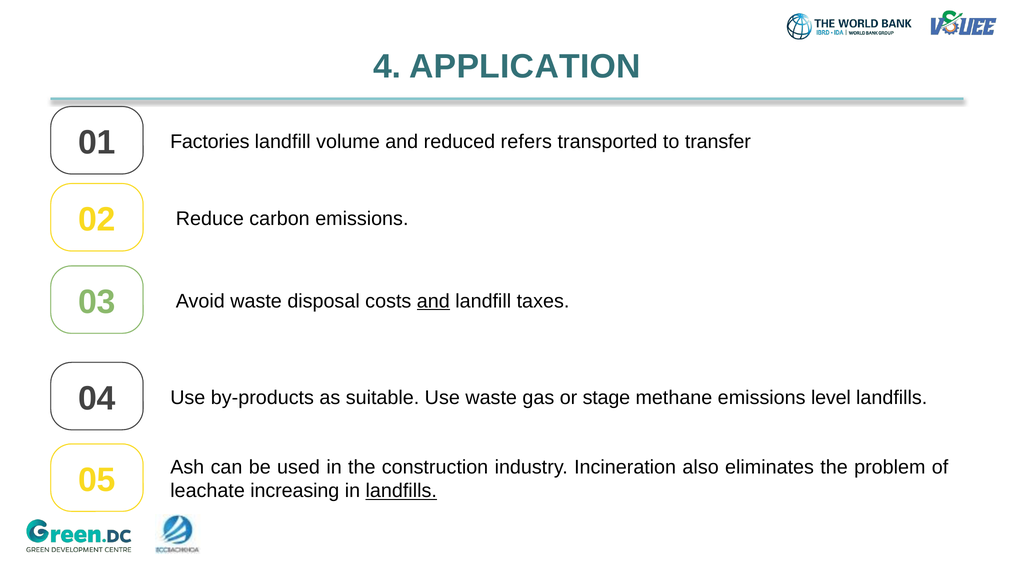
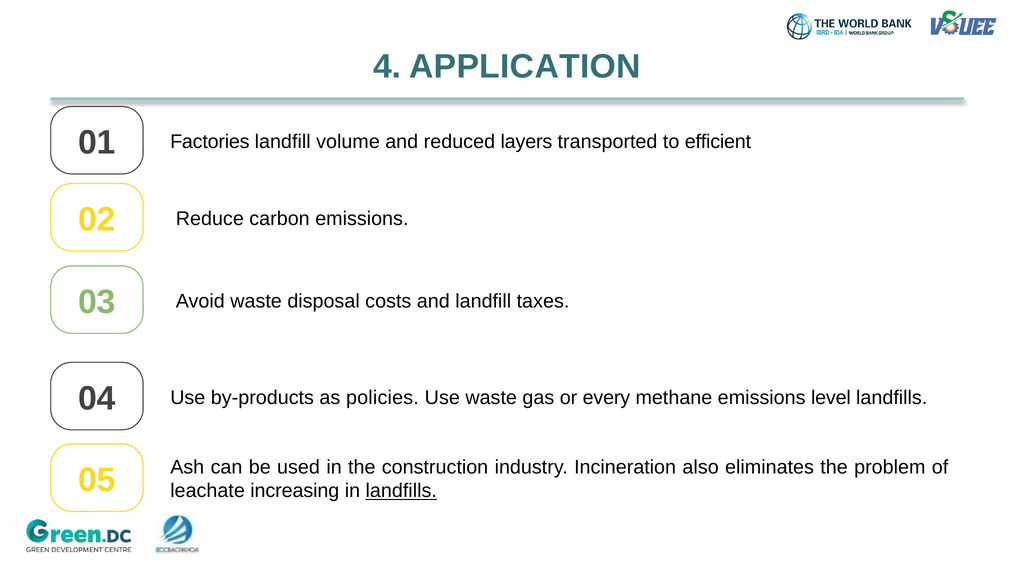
refers: refers -> layers (526, 142)
transfer: transfer -> efficient (718, 142)
and underline: present -> none (433, 301)
suitable: suitable -> policies (382, 397)
stage: stage -> every (606, 397)
